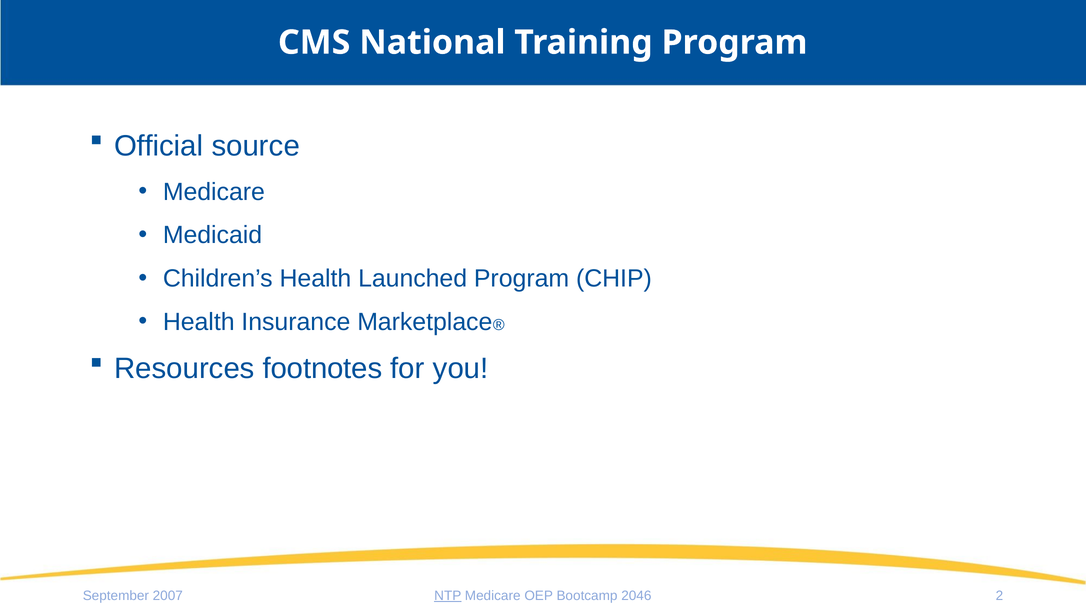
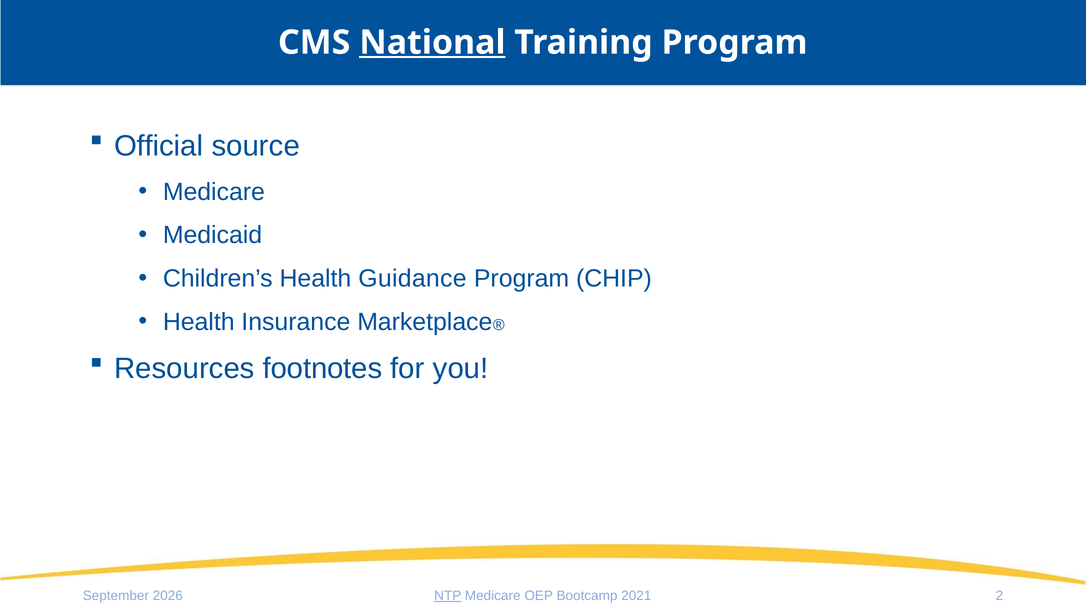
National underline: none -> present (432, 43)
Launched: Launched -> Guidance (412, 279)
2007: 2007 -> 2026 (168, 595)
2046: 2046 -> 2021 (636, 595)
